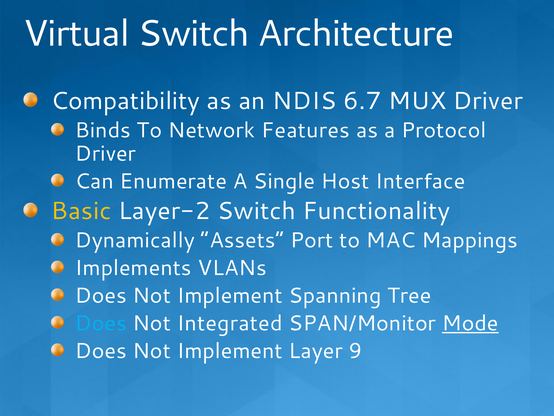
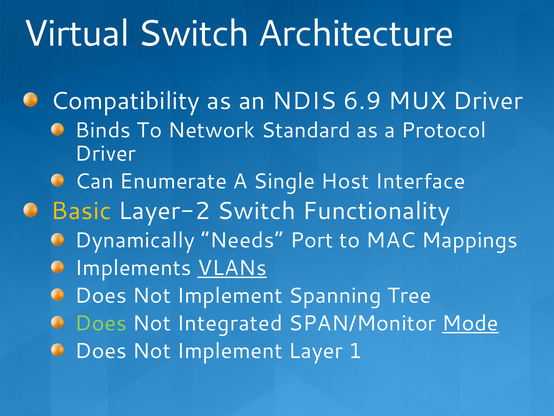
6.7: 6.7 -> 6.9 (362, 101)
Features: Features -> Standard (306, 130)
Assets: Assets -> Needs (242, 240)
VLANs underline: none -> present (232, 268)
Does colour: light blue -> light green (101, 323)
9: 9 -> 1 (355, 351)
